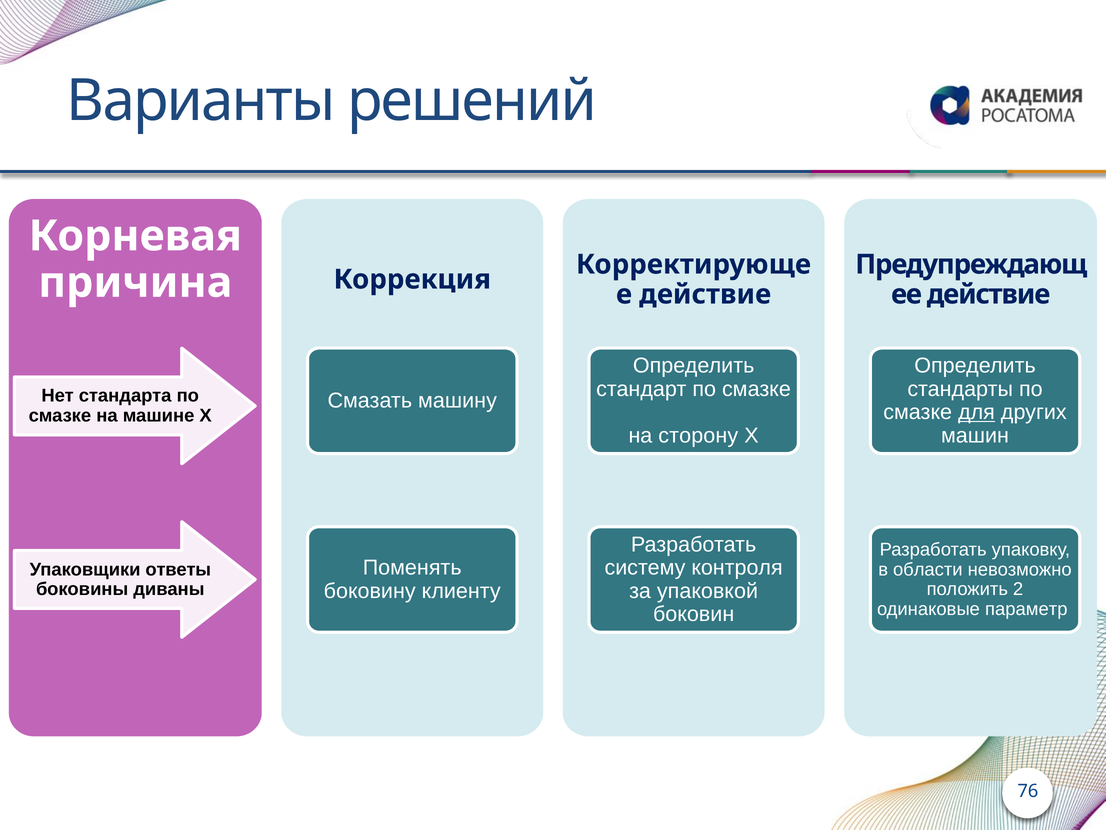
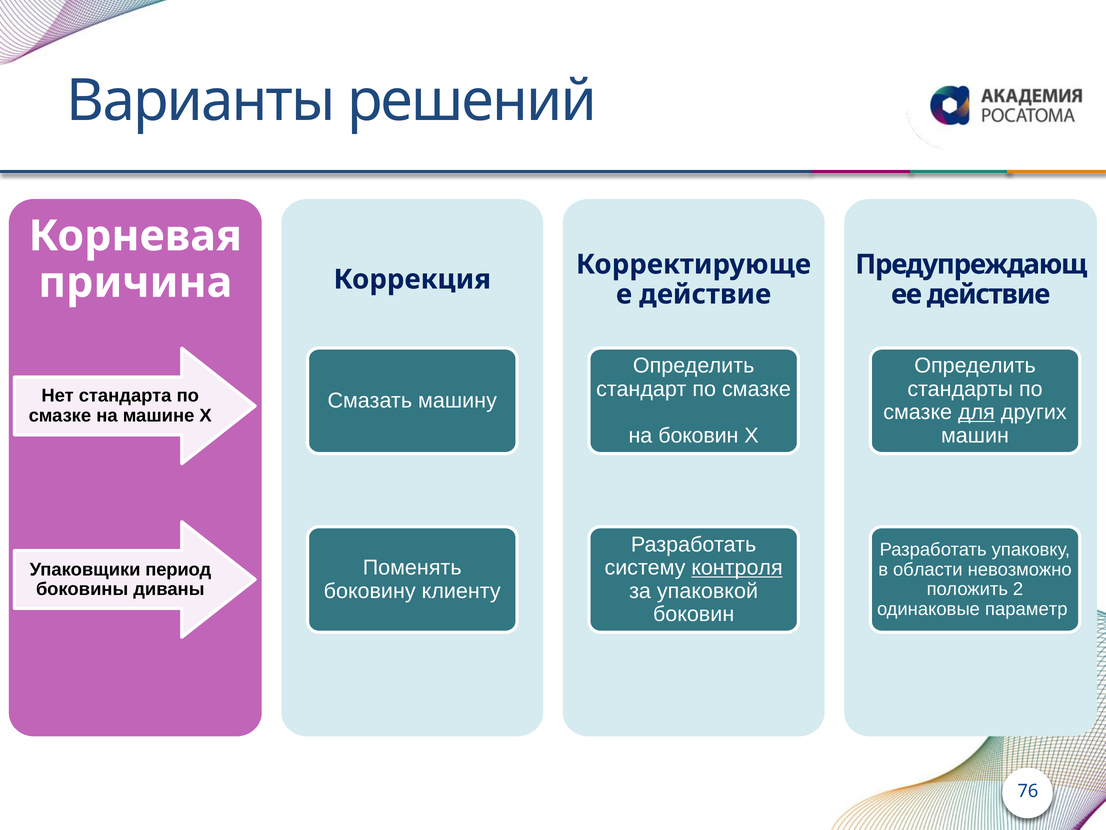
на сторону: сторону -> боковин (698, 435)
контроля underline: none -> present (737, 567)
ответы: ответы -> период (178, 569)
